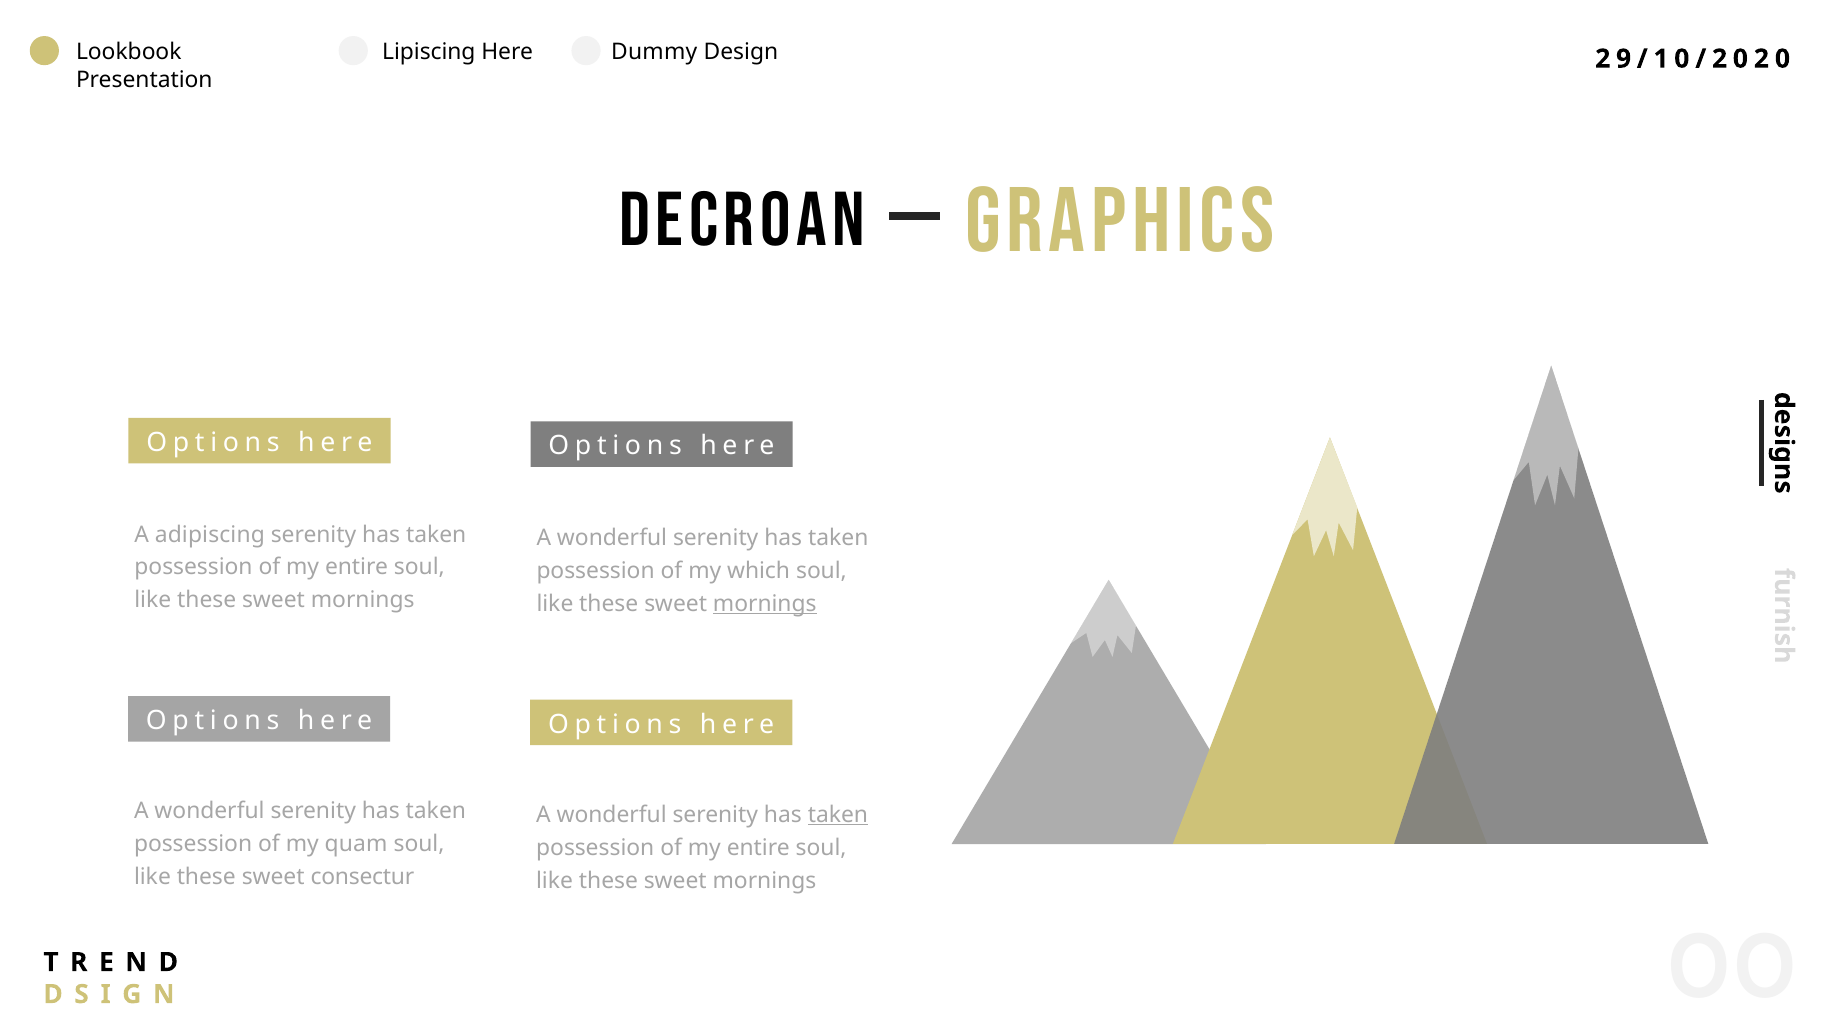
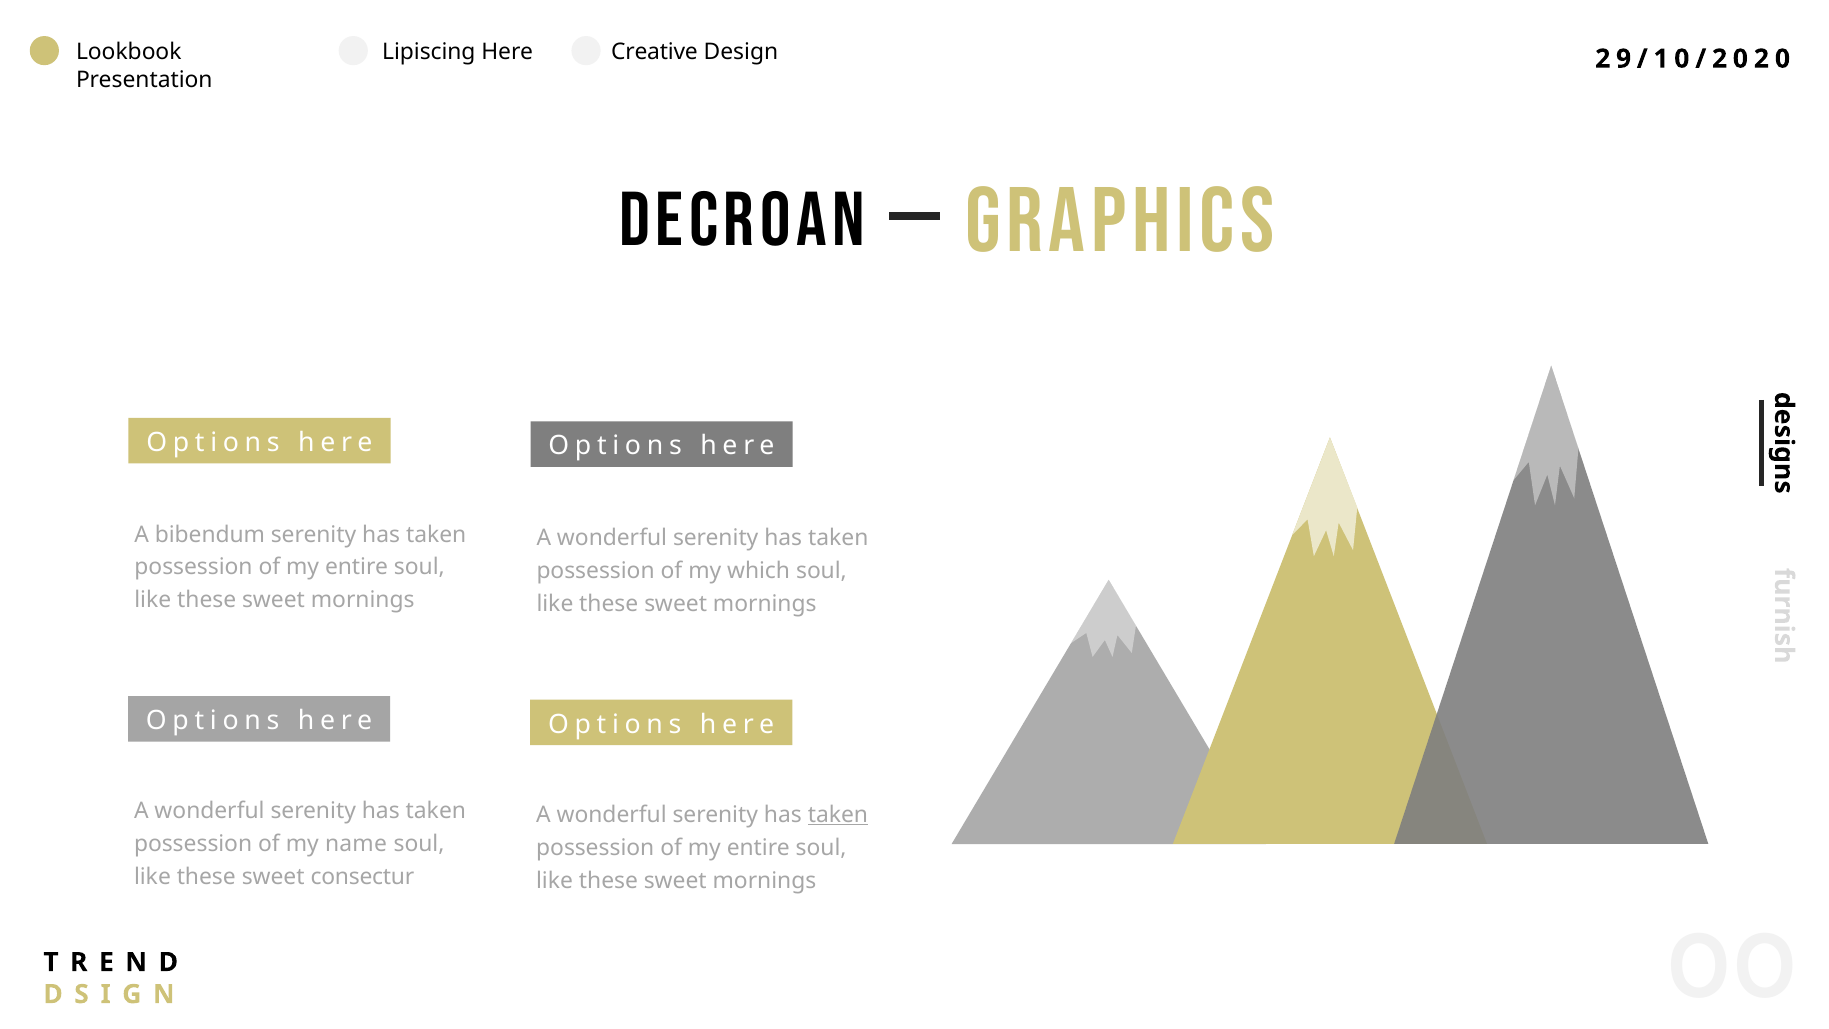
Dummy: Dummy -> Creative (654, 52)
adipiscing: adipiscing -> bibendum (210, 534)
mornings underline: present -> none (765, 604)
quam: quam -> name (356, 844)
